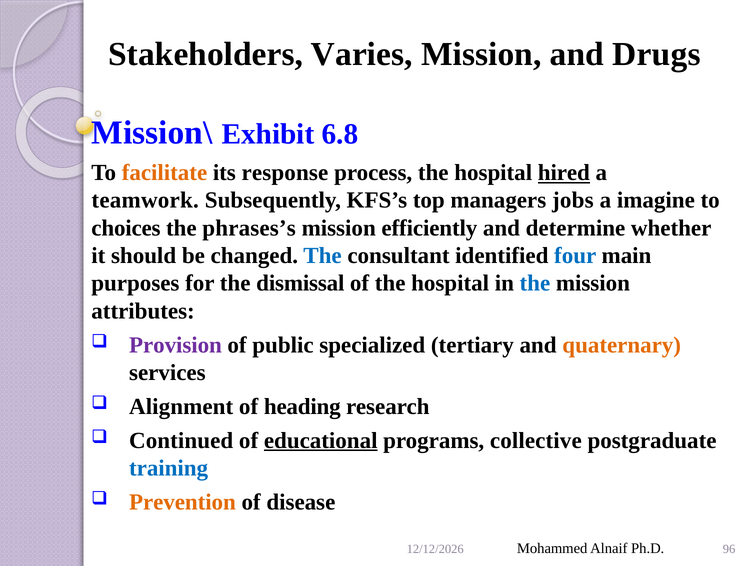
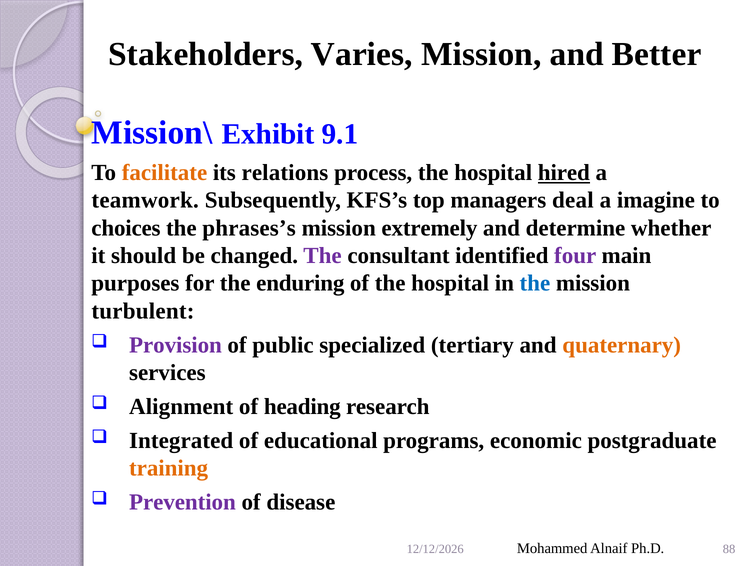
Drugs: Drugs -> Better (657, 54)
6.8: 6.8 -> 9.1 (340, 134)
response: response -> relations (285, 173)
jobs: jobs -> deal (573, 200)
efficiently: efficiently -> extremely (429, 228)
The colour: blue -> purple (323, 255)
four colour: blue -> purple (575, 255)
dismissal: dismissal -> enduring (300, 283)
attributes: attributes -> turbulent (143, 311)
Continued: Continued -> Integrated (181, 440)
educational underline: present -> none (321, 440)
collective: collective -> economic (536, 440)
training colour: blue -> orange (169, 468)
Prevention colour: orange -> purple (182, 502)
96: 96 -> 88 (729, 549)
